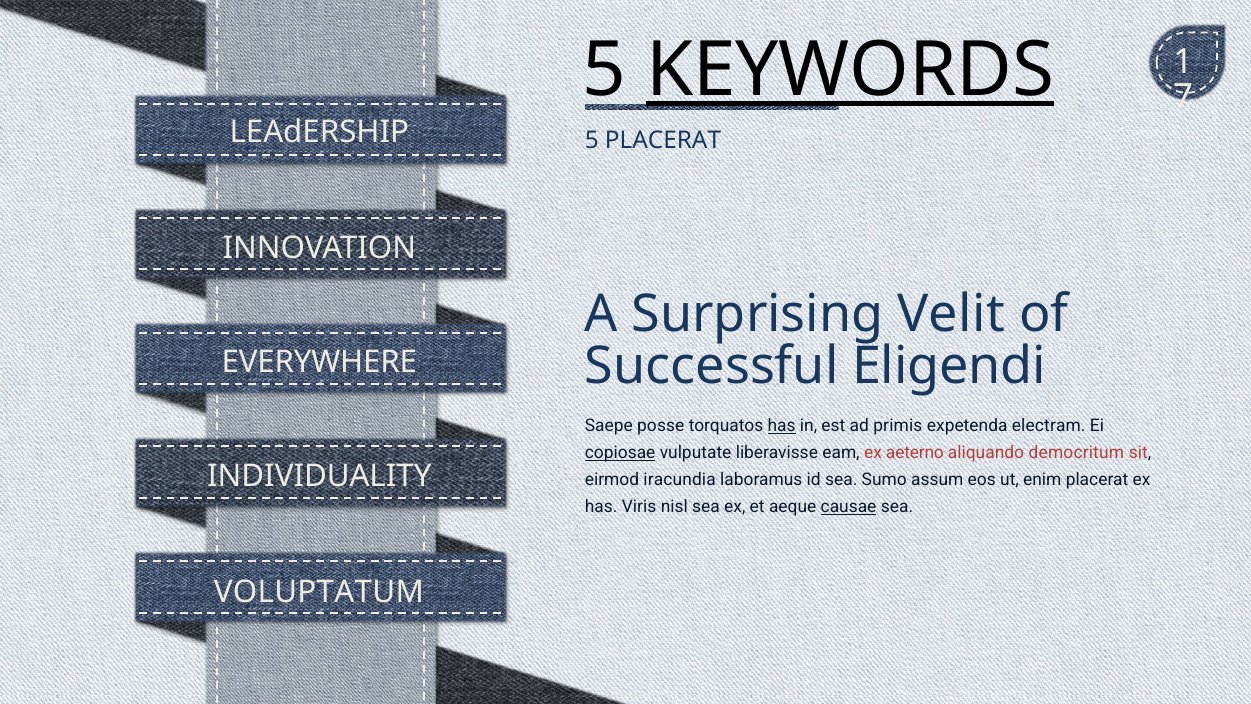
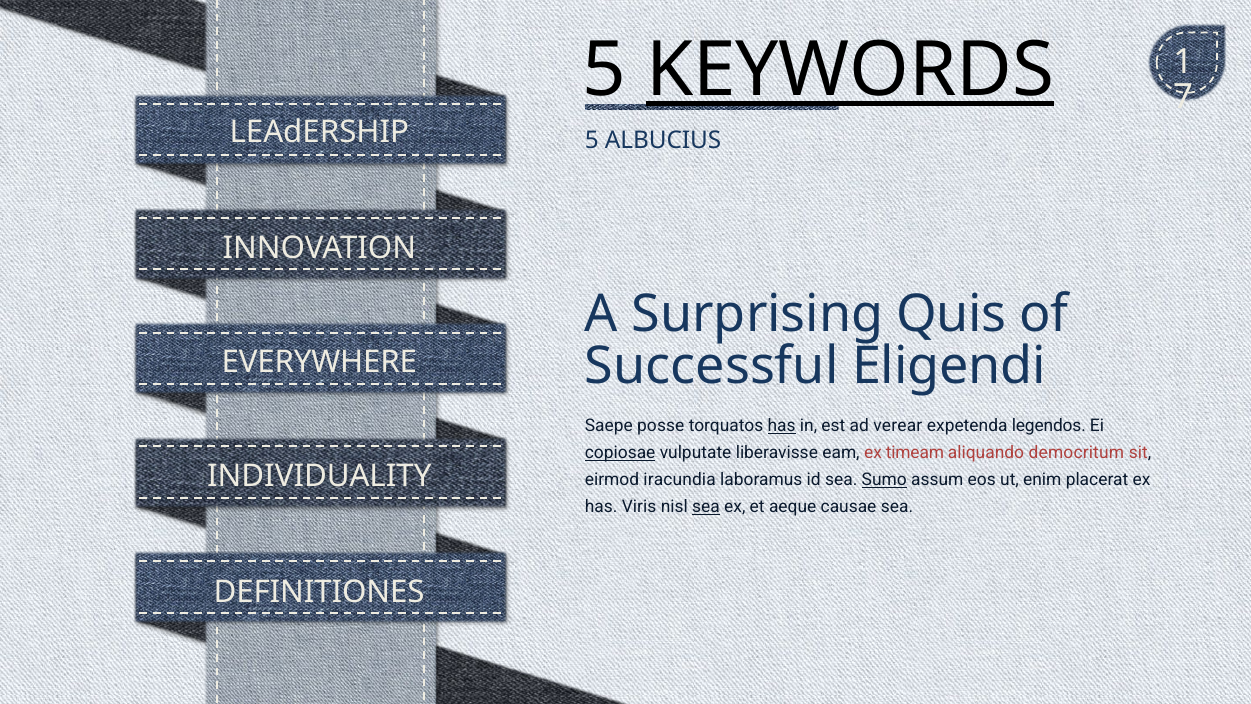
5 PLACERAT: PLACERAT -> ALBUCIUS (663, 141)
Velit: Velit -> Quis (952, 314)
primis: primis -> verear (898, 426)
electram: electram -> legendos (1049, 426)
aeterno: aeterno -> timeam (915, 453)
Sumo underline: none -> present (884, 480)
sea underline: none -> present (706, 507)
causae underline: present -> none (849, 507)
VOLUPTATUM: VOLUPTATUM -> DEFINITIONES (319, 591)
